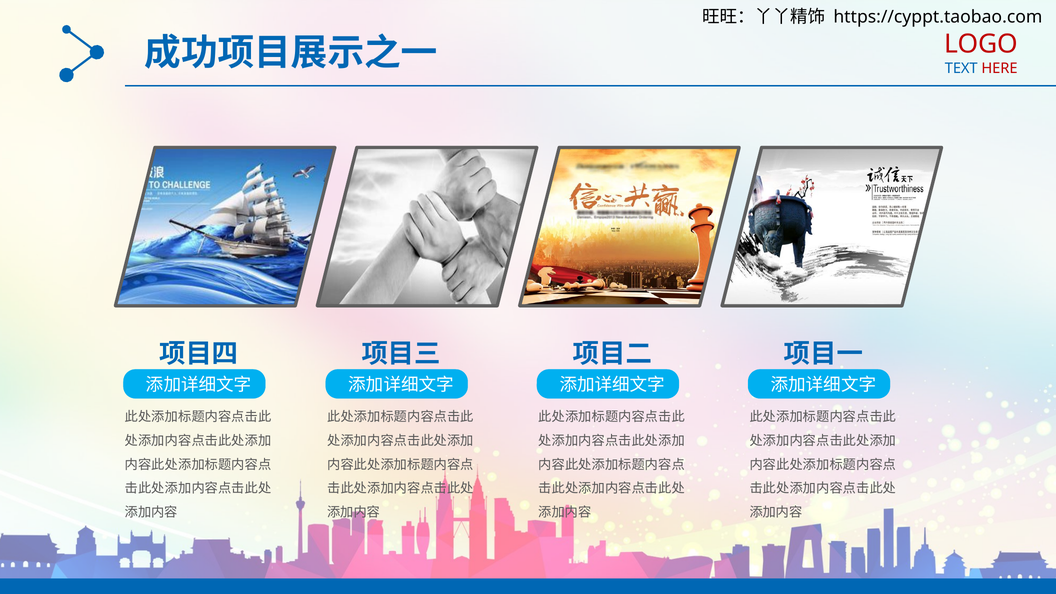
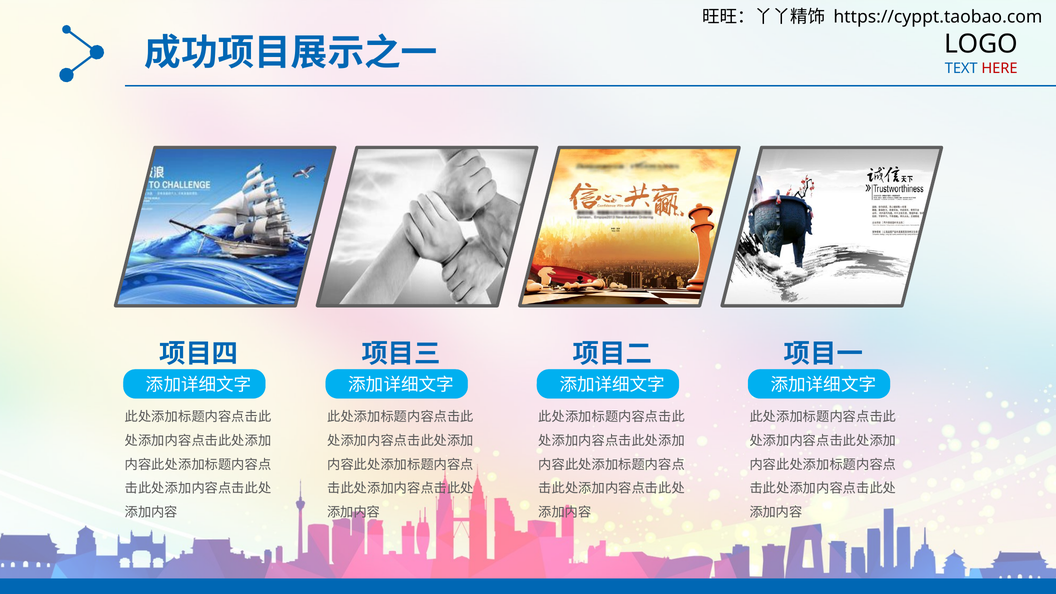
LOGO colour: red -> black (981, 44)
